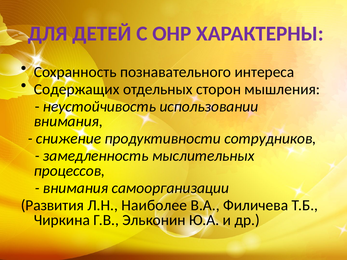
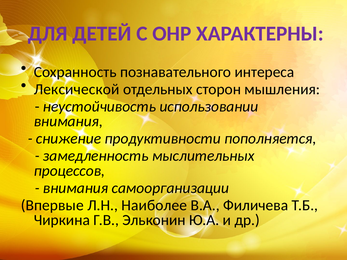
Содержащих: Содержащих -> Лексической (77, 89)
сотрудников: сотрудников -> пополняется (270, 139)
Развития: Развития -> Впервые (52, 205)
